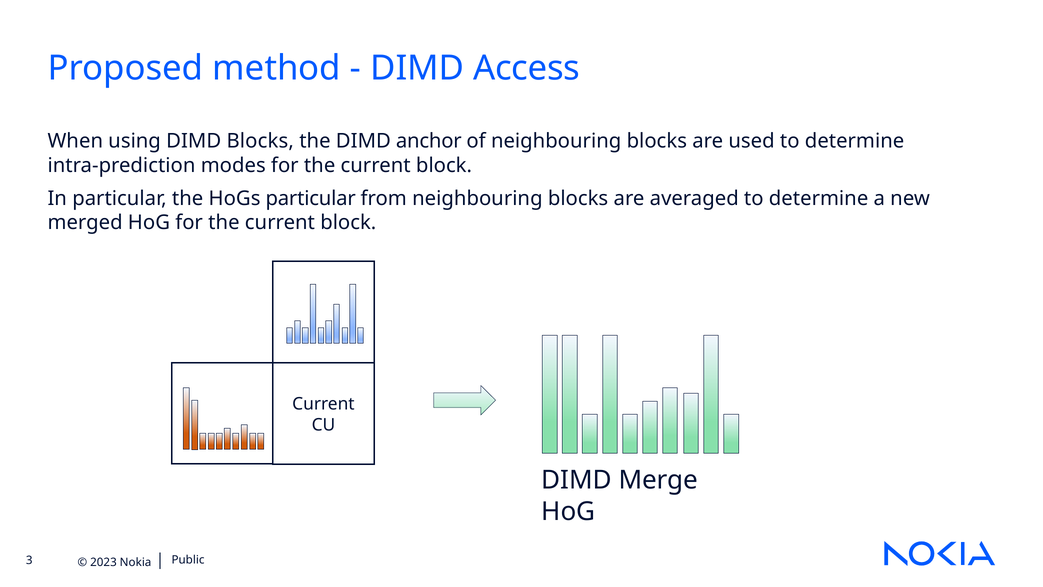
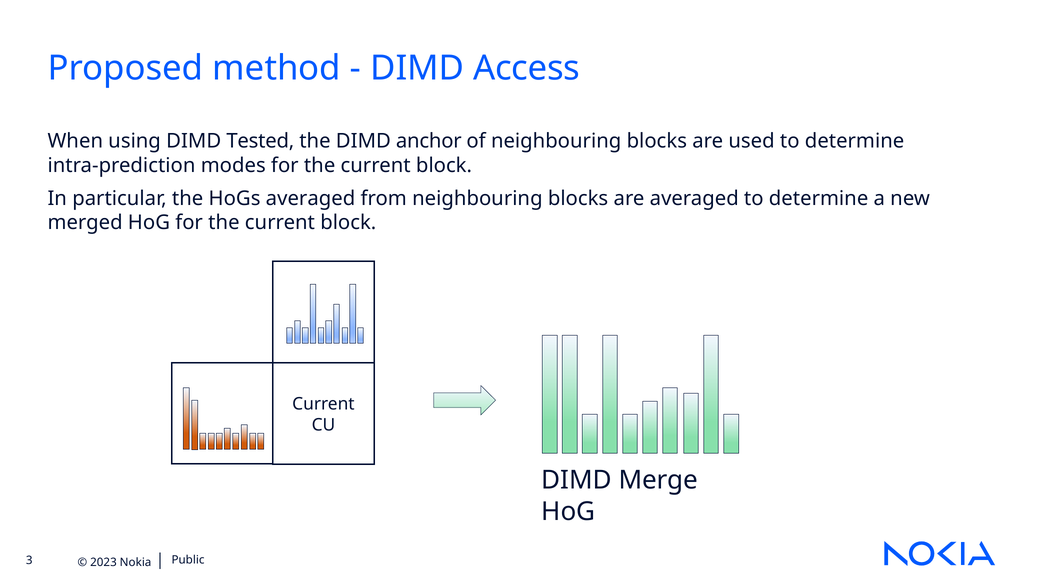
DIMD Blocks: Blocks -> Tested (260, 141)
HoGs particular: particular -> averaged (311, 198)
